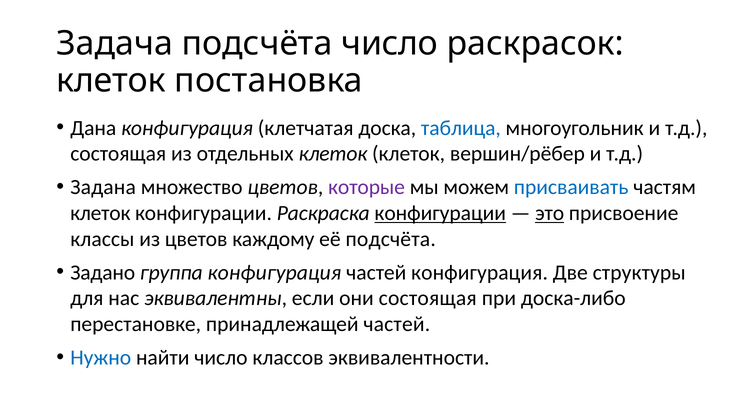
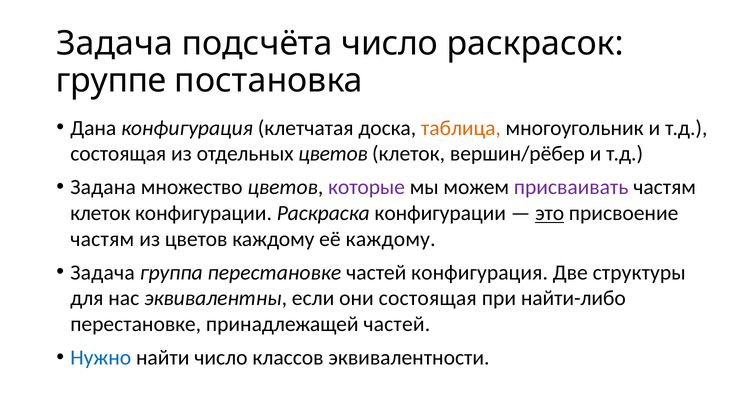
клеток: клеток -> группе (111, 81)
таблица colour: blue -> orange (461, 128)
отдельных клеток: клеток -> цветов (333, 154)
присваивать colour: blue -> purple (571, 187)
конфигурации underline: present -> none (440, 213)
классы: классы -> частям (102, 239)
её подсчёта: подсчёта -> каждому (391, 239)
Задано: Задано -> Задача (103, 273)
группа конфигурация: конфигурация -> перестановке (274, 273)
доска-либо: доска-либо -> найти-либо (573, 299)
